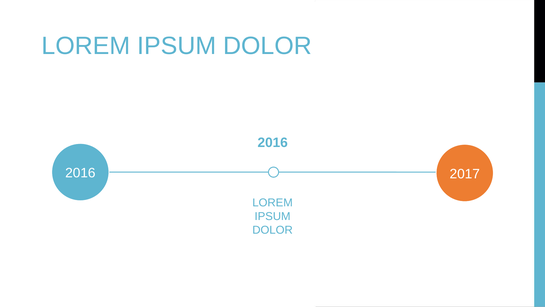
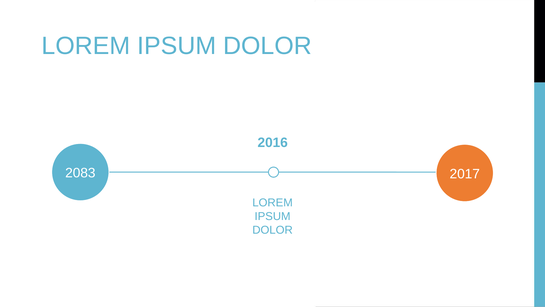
2016: 2016 -> 2083 (80, 173)
